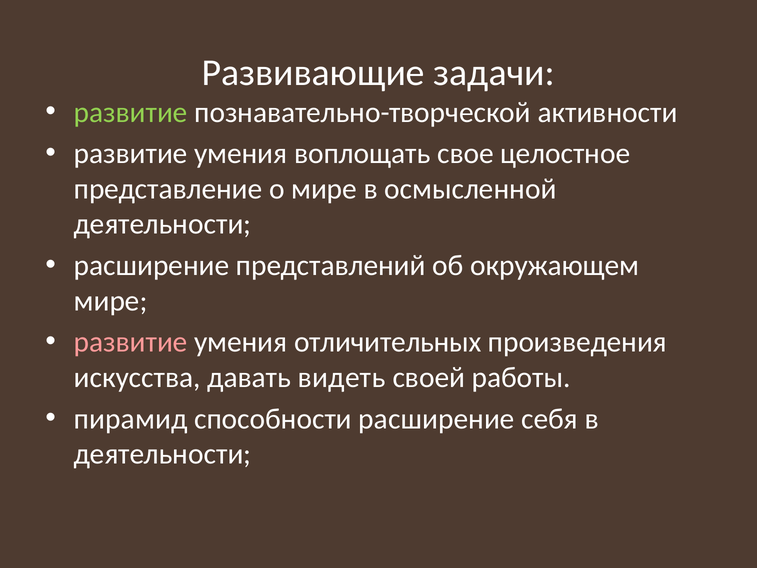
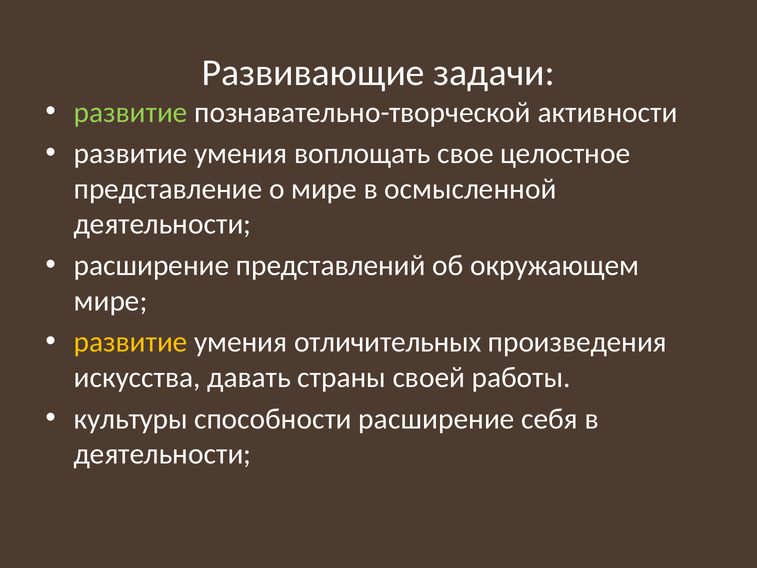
развитие colour: pink -> yellow (131, 342)
видеть: видеть -> страны (342, 377)
пирамид: пирамид -> культуры (131, 419)
